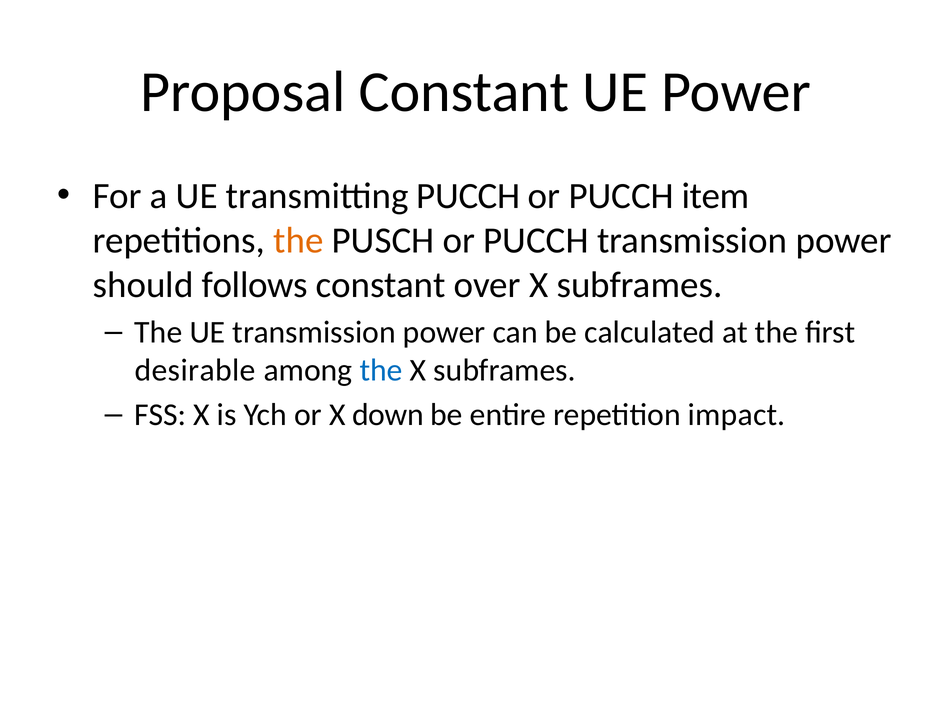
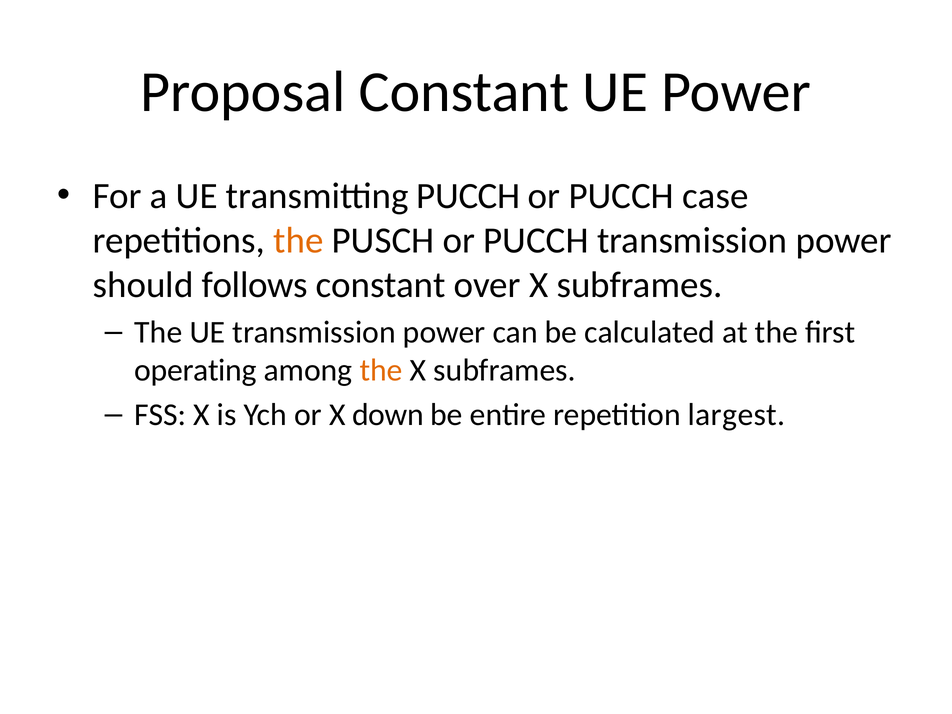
item: item -> case (715, 196)
desirable: desirable -> operating (196, 370)
the colour: blue -> orange (381, 370)
impact: impact -> largest (737, 415)
